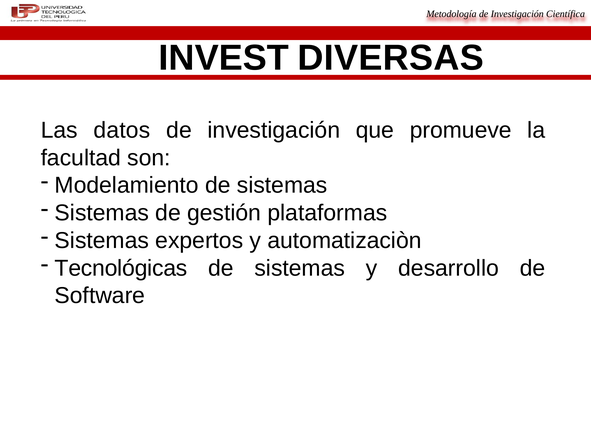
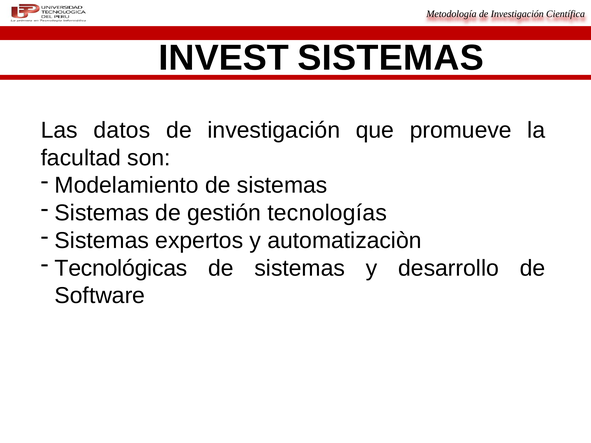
INVEST DIVERSAS: DIVERSAS -> SISTEMAS (391, 58)
plataformas: plataformas -> tecnologías (327, 213)
